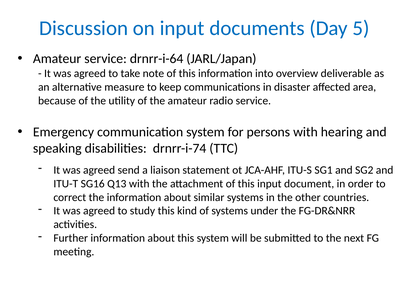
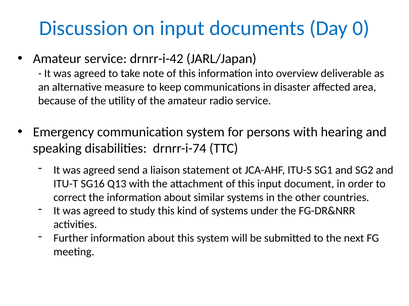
5: 5 -> 0 (361, 28)
drnrr-i-64: drnrr-i-64 -> drnrr-i-42 (157, 59)
